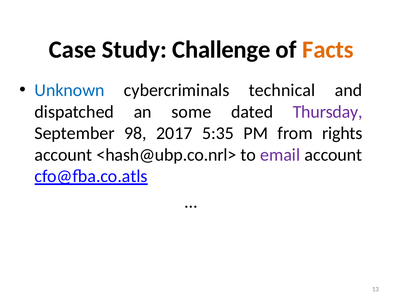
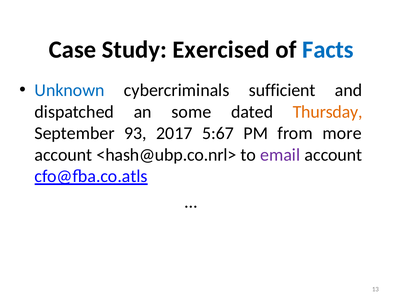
Challenge: Challenge -> Exercised (221, 49)
Facts colour: orange -> blue (328, 49)
technical: technical -> sufficient (282, 90)
Thursday colour: purple -> orange (328, 111)
98: 98 -> 93 (135, 133)
5:35: 5:35 -> 5:67 (218, 133)
rights: rights -> more (342, 133)
